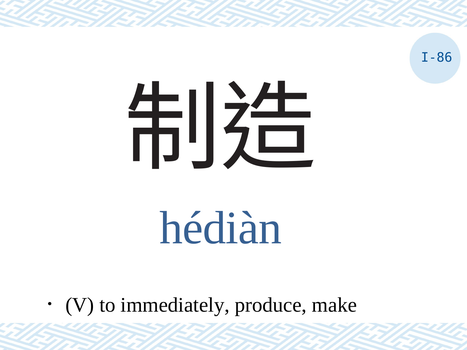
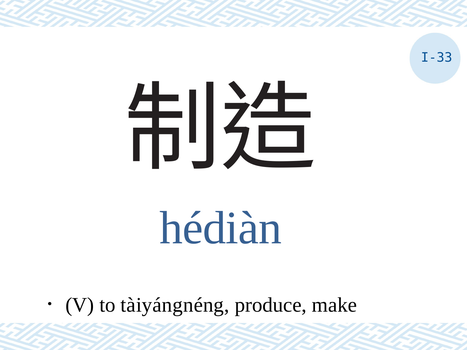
I-86: I-86 -> I-33 (437, 58)
immediately: immediately -> tàiyángnéng (175, 305)
